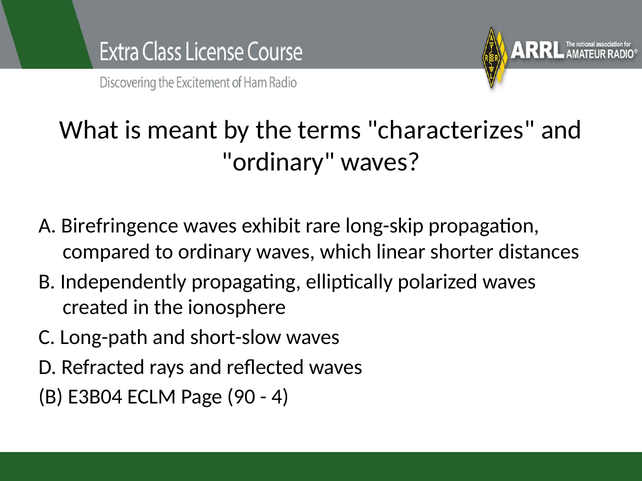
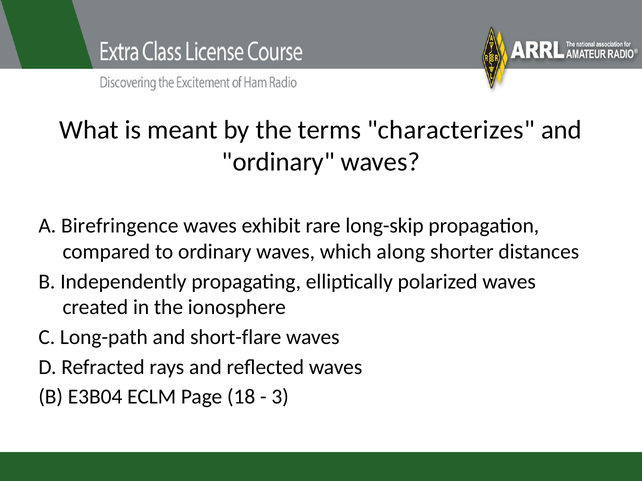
linear: linear -> along (401, 252)
short-slow: short-slow -> short-flare (236, 337)
90: 90 -> 18 (241, 397)
4: 4 -> 3 (280, 397)
